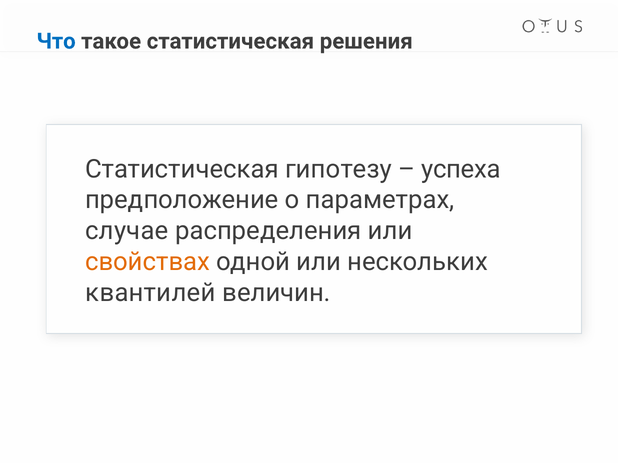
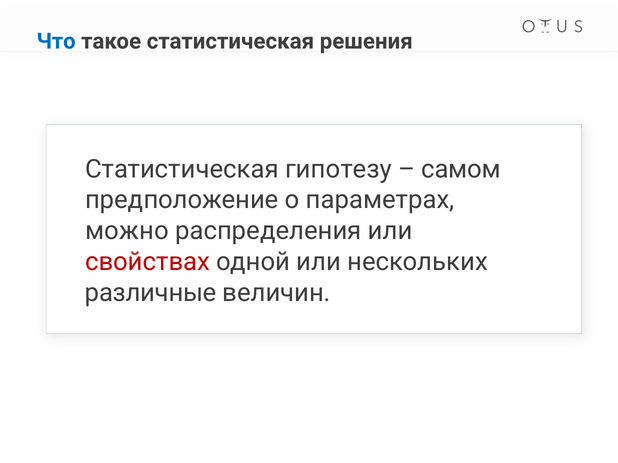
успеха: успеха -> самом (461, 169)
случае: случае -> можно (127, 231)
свойствах colour: orange -> red (148, 262)
квантилей: квантилей -> различные (151, 293)
